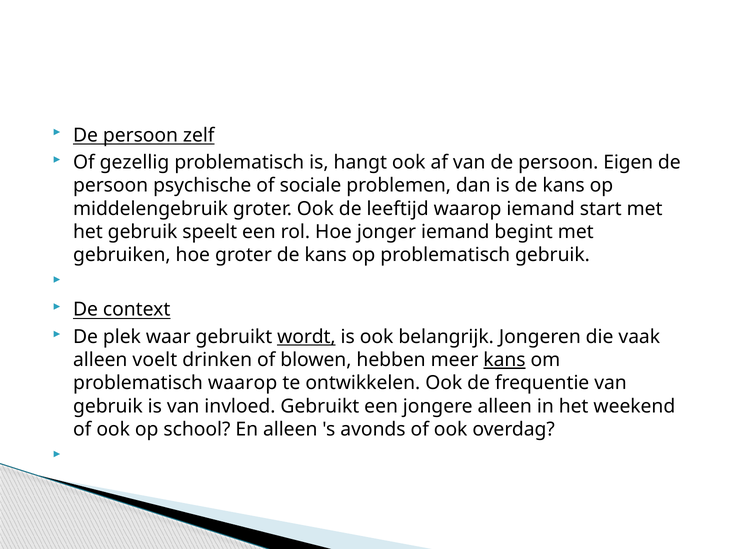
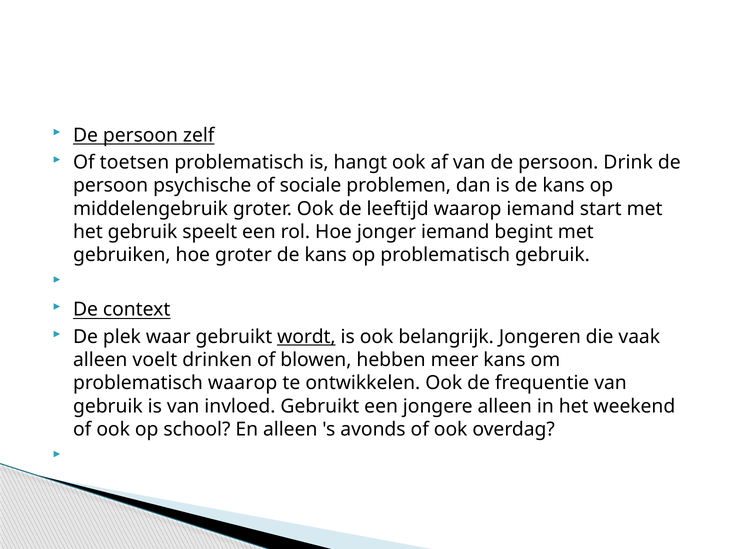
gezellig: gezellig -> toetsen (134, 162)
Eigen: Eigen -> Drink (628, 162)
kans underline: present -> none (504, 360)
